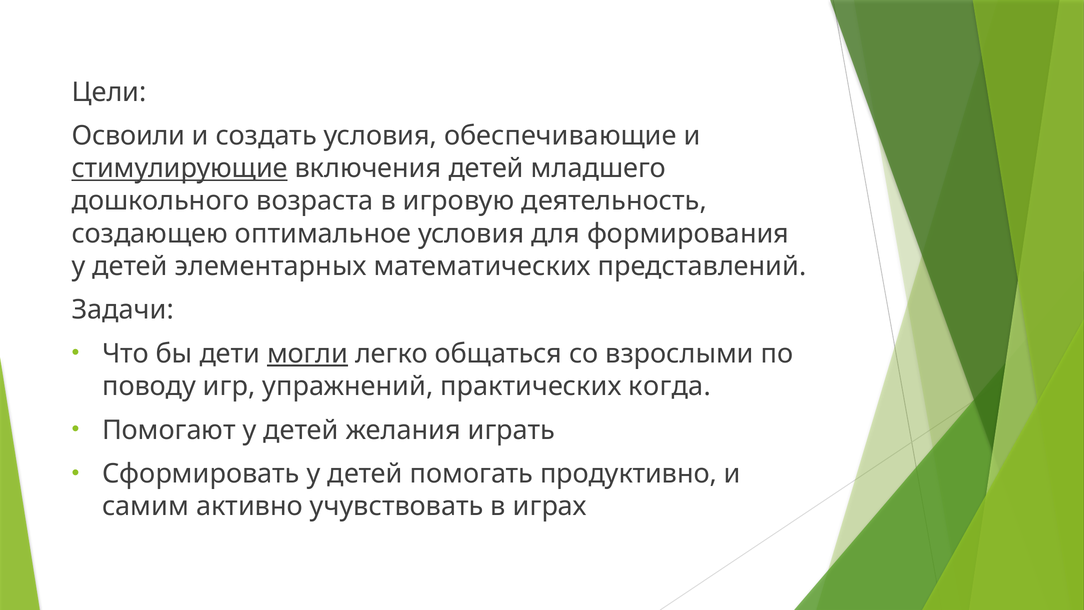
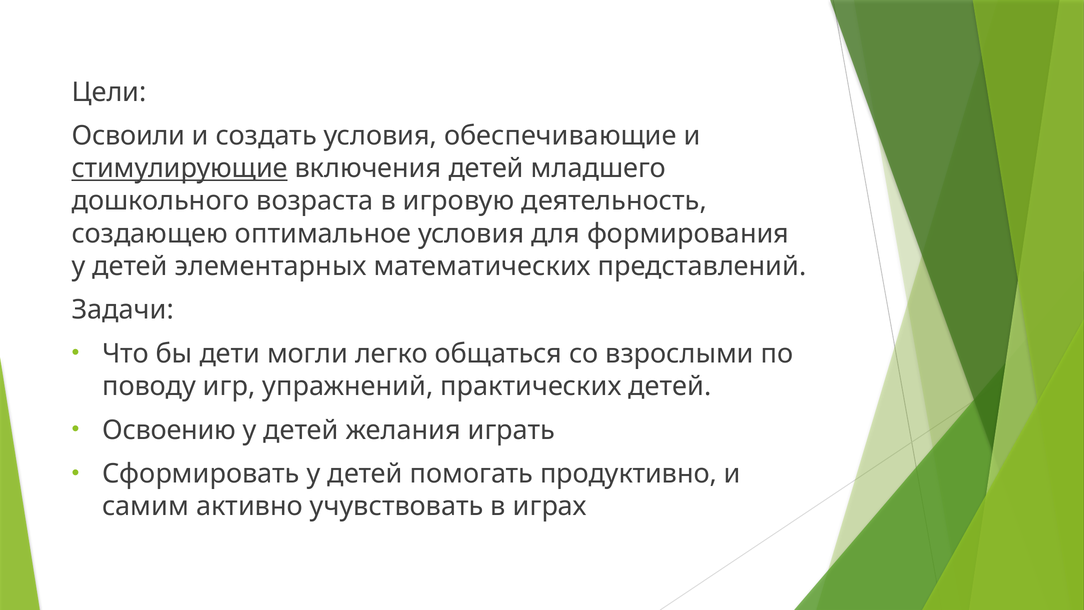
могли underline: present -> none (308, 354)
практических когда: когда -> детей (670, 386)
Помогают: Помогают -> Освоению (169, 430)
